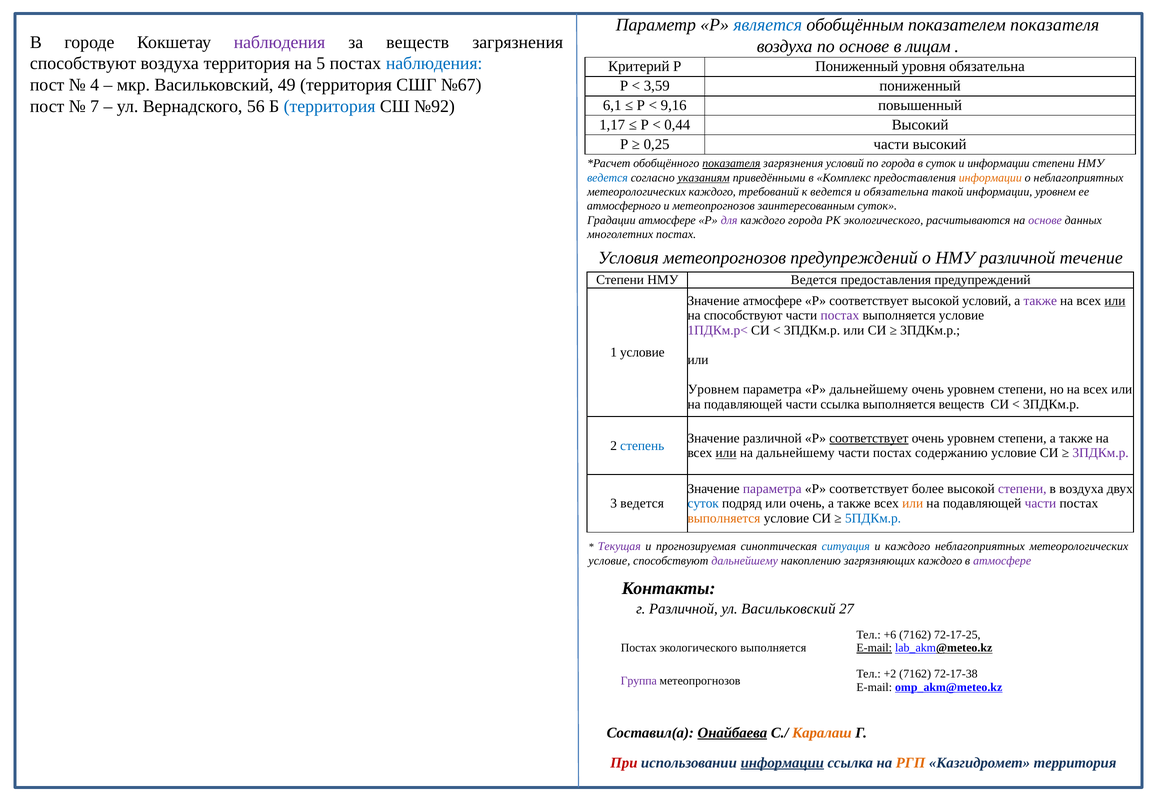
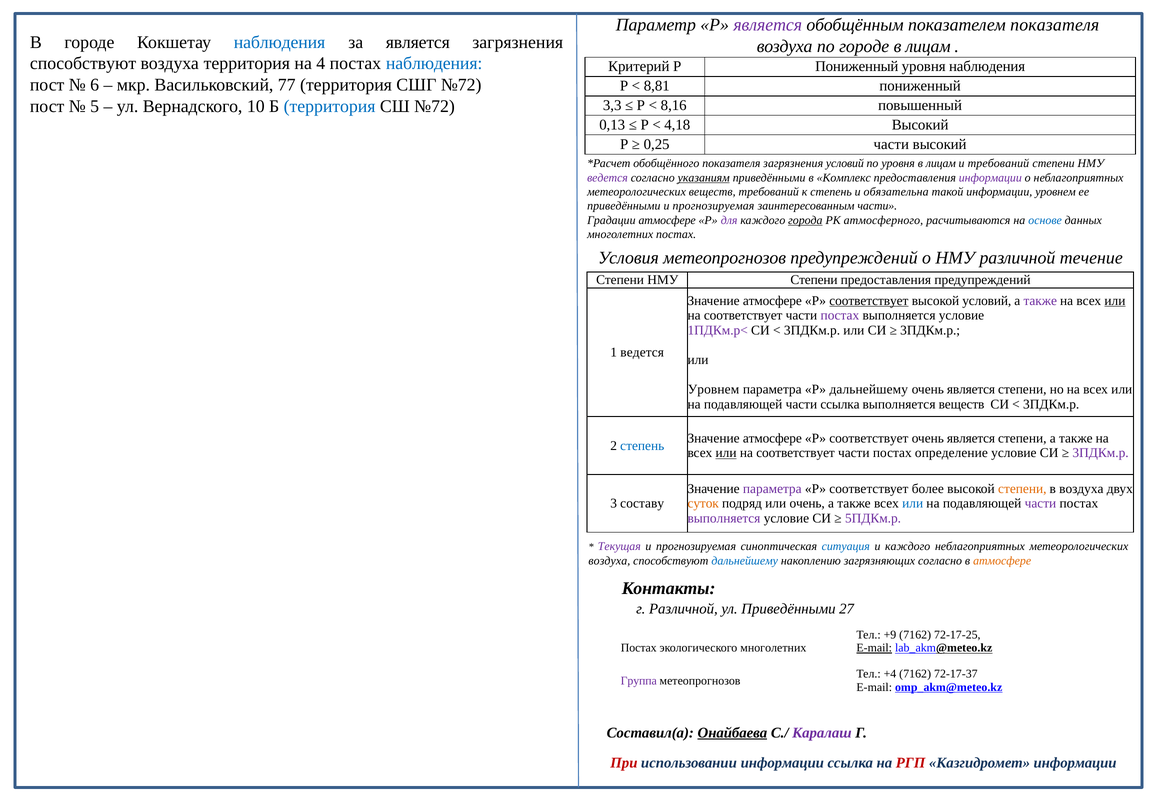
является colour: blue -> purple (768, 25)
наблюдения colour: purple -> blue (280, 42)
за веществ: веществ -> является (418, 42)
по основе: основе -> городе (864, 46)
5: 5 -> 4 (321, 64)
уровня обязательна: обязательна -> наблюдения (987, 66)
4: 4 -> 6 (95, 85)
49: 49 -> 77 (287, 85)
СШГ №67: №67 -> №72 (461, 85)
3,59: 3,59 -> 8,81 (657, 86)
7: 7 -> 5 (95, 106)
56: 56 -> 10 (256, 106)
СШ №92: №92 -> №72 (435, 106)
6,1: 6,1 -> 3,3 (612, 105)
9,16: 9,16 -> 8,16 (674, 105)
1,17: 1,17 -> 0,13 (612, 125)
0,44: 0,44 -> 4,18 (677, 125)
показателя underline: present -> none (731, 163)
по города: города -> уровня (898, 163)
суток: суток -> лицам (941, 163)
и информации: информации -> требований (998, 163)
ведется colour: blue -> purple (607, 178)
информации colour: orange -> purple (990, 178)
метеорологических каждого: каждого -> веществ (712, 192)
к ведется: ведется -> степень (831, 192)
атмосферного: атмосферного -> приведёнными (624, 206)
метеопрогнозов: метеопрогнозов -> прогнозируемая (713, 206)
заинтересованным суток: суток -> части (877, 206)
города underline: none -> present (805, 220)
РК экологического: экологического -> атмосферного (883, 220)
основе colour: purple -> blue (1045, 220)
Ведется: Ведется -> Степени (814, 280)
соответствует underline: none -> present (869, 301)
способствуют: способствуют -> соответствует (743, 315)
1 условие: условие -> ведется (642, 352)
уровнем: уровнем -> является (971, 389)
различной: различной -> атмосфере (772, 438)
соответствует underline: present -> none (869, 438)
уровнем: уровнем -> является (971, 438)
дальнейшему: дальнейшему -> соответствует (796, 453)
содержанию: содержанию -> определение (951, 453)
степени colour: purple -> orange (1022, 489)
3 ведется: ведется -> составу (642, 503)
суток colour: blue -> orange (703, 503)
или colour: orange -> blue (913, 503)
выполняется colour: orange -> purple (724, 518)
5ПДКм.р colour: blue -> purple (873, 518)
условие: условие -> воздуха (609, 561)
дальнейшему colour: purple -> blue (745, 561)
загрязняющих каждого: каждого -> согласно (940, 561)
атмосфере colour: purple -> orange (1002, 561)
ул Васильковский: Васильковский -> Приведёнными (789, 609)
+6: +6 -> +9 (890, 635)
экологического выполняется: выполняется -> многолетних (773, 648)
+2: +2 -> +4 (890, 674)
72-17-38: 72-17-38 -> 72-17-37 (956, 674)
Каралаш colour: orange -> purple (822, 733)
информации underline: present -> none (782, 763)
РГП colour: orange -> red (911, 763)
Казгидромет территория: территория -> информации (1075, 763)
